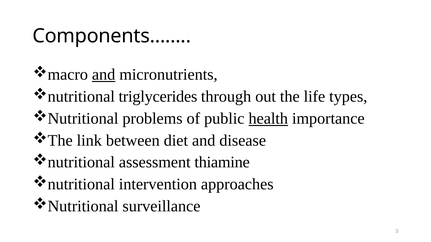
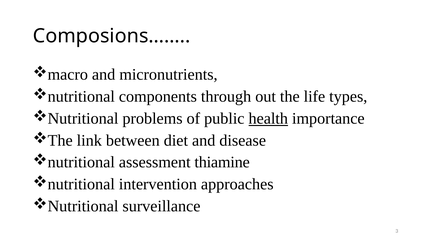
Components……: Components…… -> Composions…… (112, 36)
and underline: present -> none (104, 75)
triglycerides: triglycerides -> components (158, 97)
